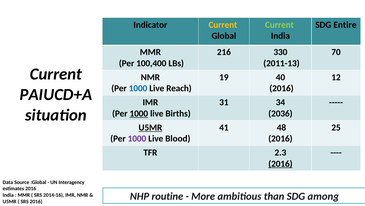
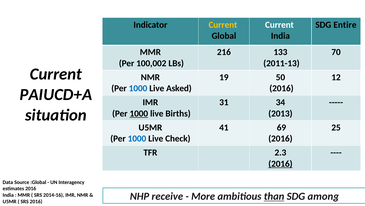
Current colour: light green -> white (279, 25)
330: 330 -> 133 (280, 52)
100,400: 100,400 -> 100,002 (151, 63)
40: 40 -> 50 (280, 77)
Reach: Reach -> Asked (179, 88)
2036: 2036 -> 2013 (280, 113)
U5MR underline: present -> none (150, 127)
48: 48 -> 69 (281, 127)
1000 colour: purple -> blue (137, 138)
Blood: Blood -> Check (178, 138)
routine: routine -> receive (167, 196)
than underline: none -> present (274, 196)
